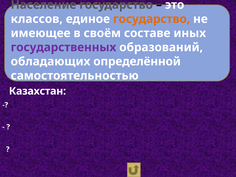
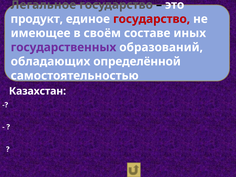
Население: Население -> Легальное (43, 5)
классов: классов -> продукт (37, 19)
государство colour: orange -> red (152, 19)
